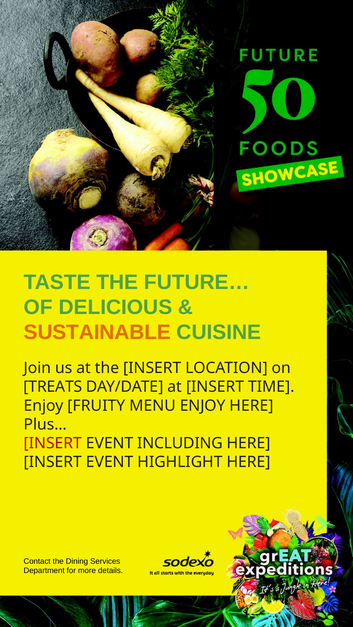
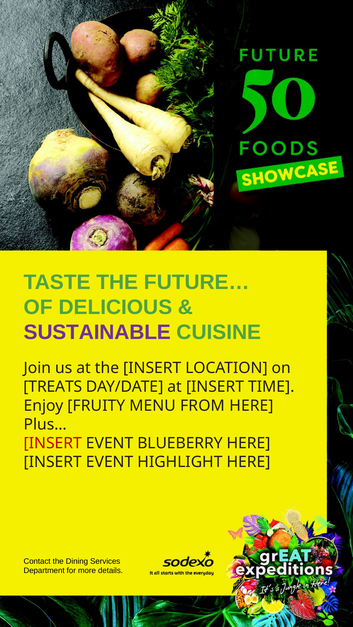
SUSTAINABLE colour: orange -> purple (97, 332)
MENU ENJOY: ENJOY -> FROM (203, 406)
INCLUDING: INCLUDING -> BLUEBERRY (180, 443)
